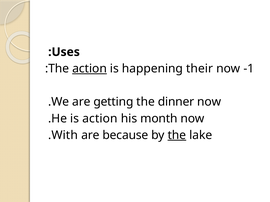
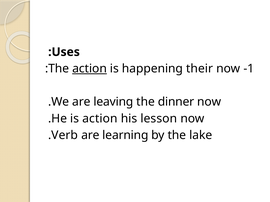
getting: getting -> leaving (113, 102)
month: month -> lesson (159, 119)
With: With -> Verb (65, 135)
because: because -> learning (125, 135)
the underline: present -> none (177, 135)
